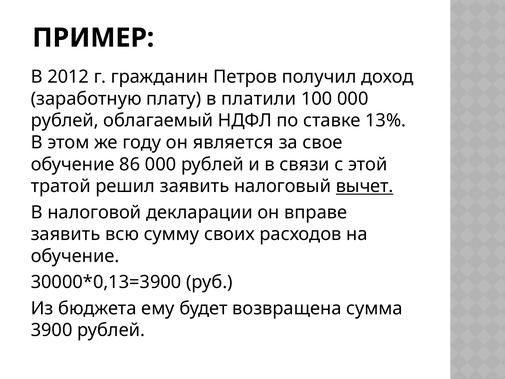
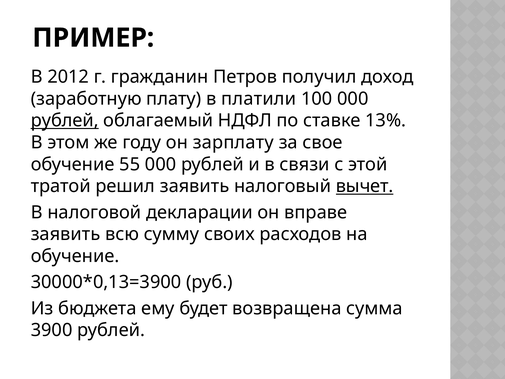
рублей underline: none -> present (65, 121)
является: является -> зарплату (233, 142)
86: 86 -> 55 (130, 164)
